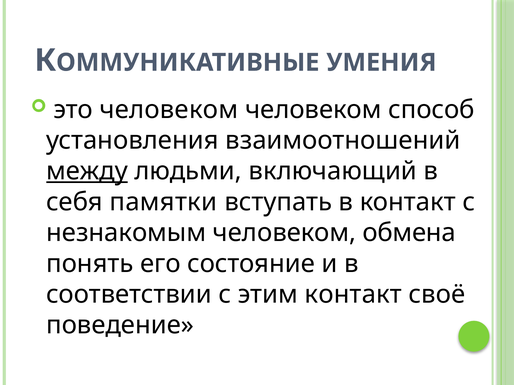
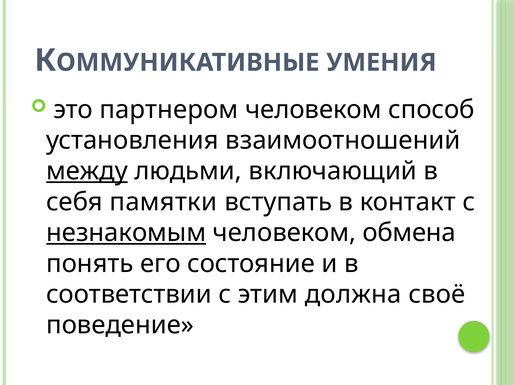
это человеком: человеком -> партнером (169, 110)
незнакомым underline: none -> present (126, 233)
этим контакт: контакт -> должна (353, 295)
